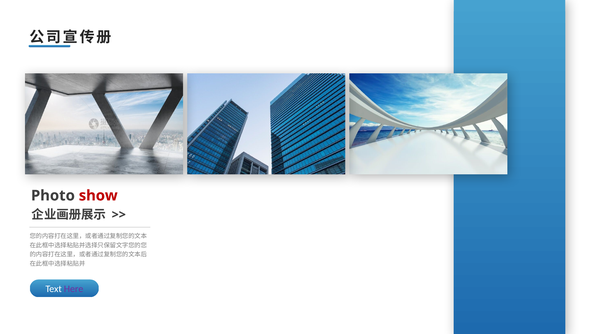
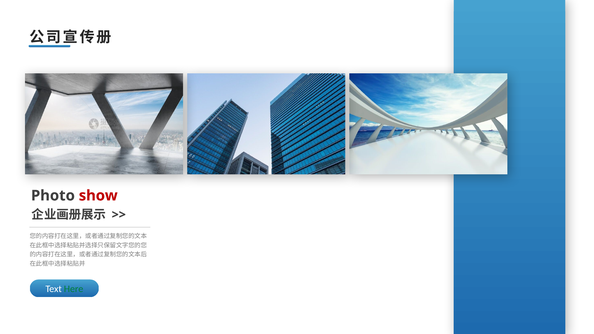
Here colour: purple -> green (74, 289)
